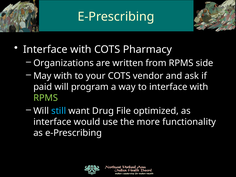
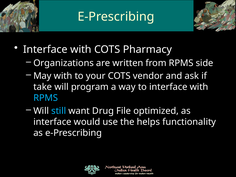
paid: paid -> take (43, 87)
RPMS colour: light green -> light blue (46, 98)
more: more -> helps (148, 122)
